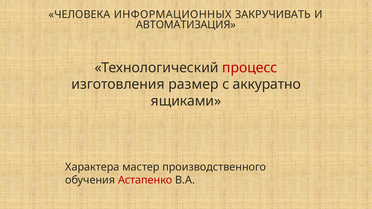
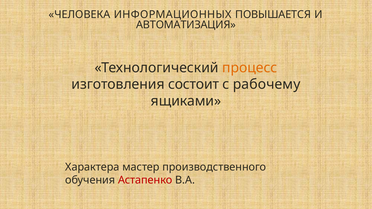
ЗАКРУЧИВАТЬ: ЗАКРУЧИВАТЬ -> ПОВЫШАЕТСЯ (273, 14)
процесс colour: red -> orange (250, 68)
размер: размер -> состоит (194, 84)
аккуратно: аккуратно -> рабочему (267, 84)
